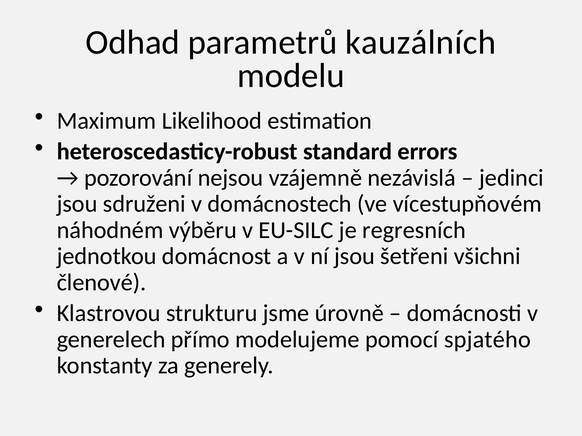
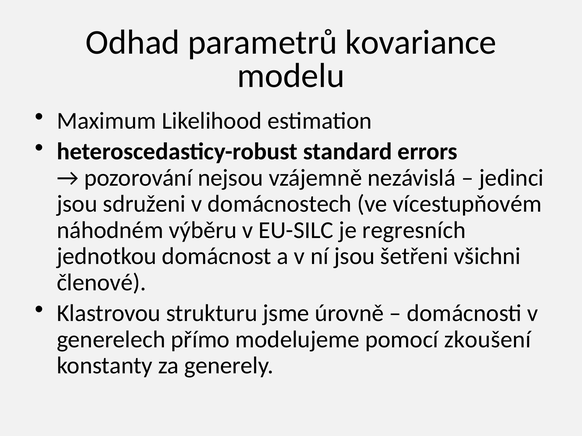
kauzálních: kauzálních -> kovariance (421, 42)
spjatého: spjatého -> zkoušení (488, 340)
